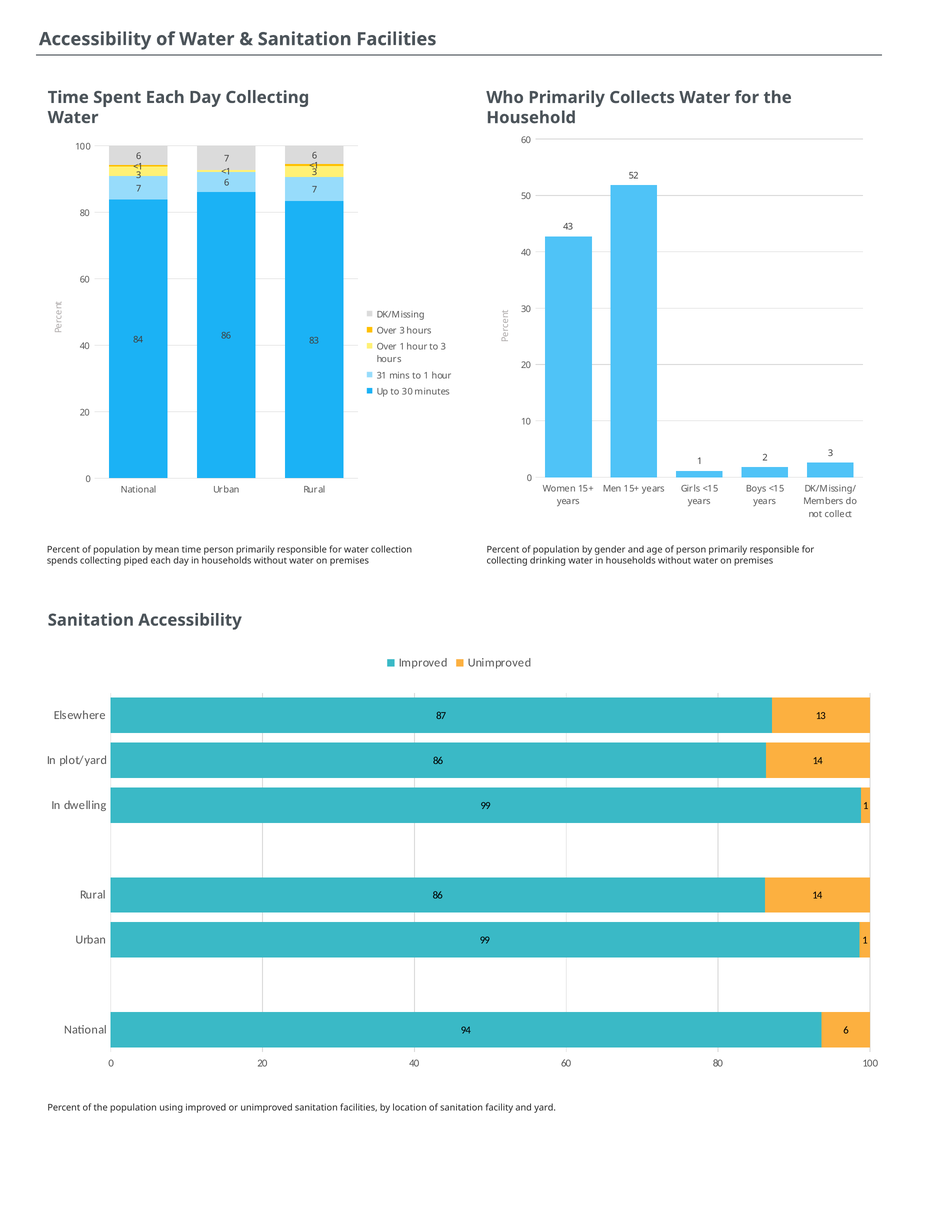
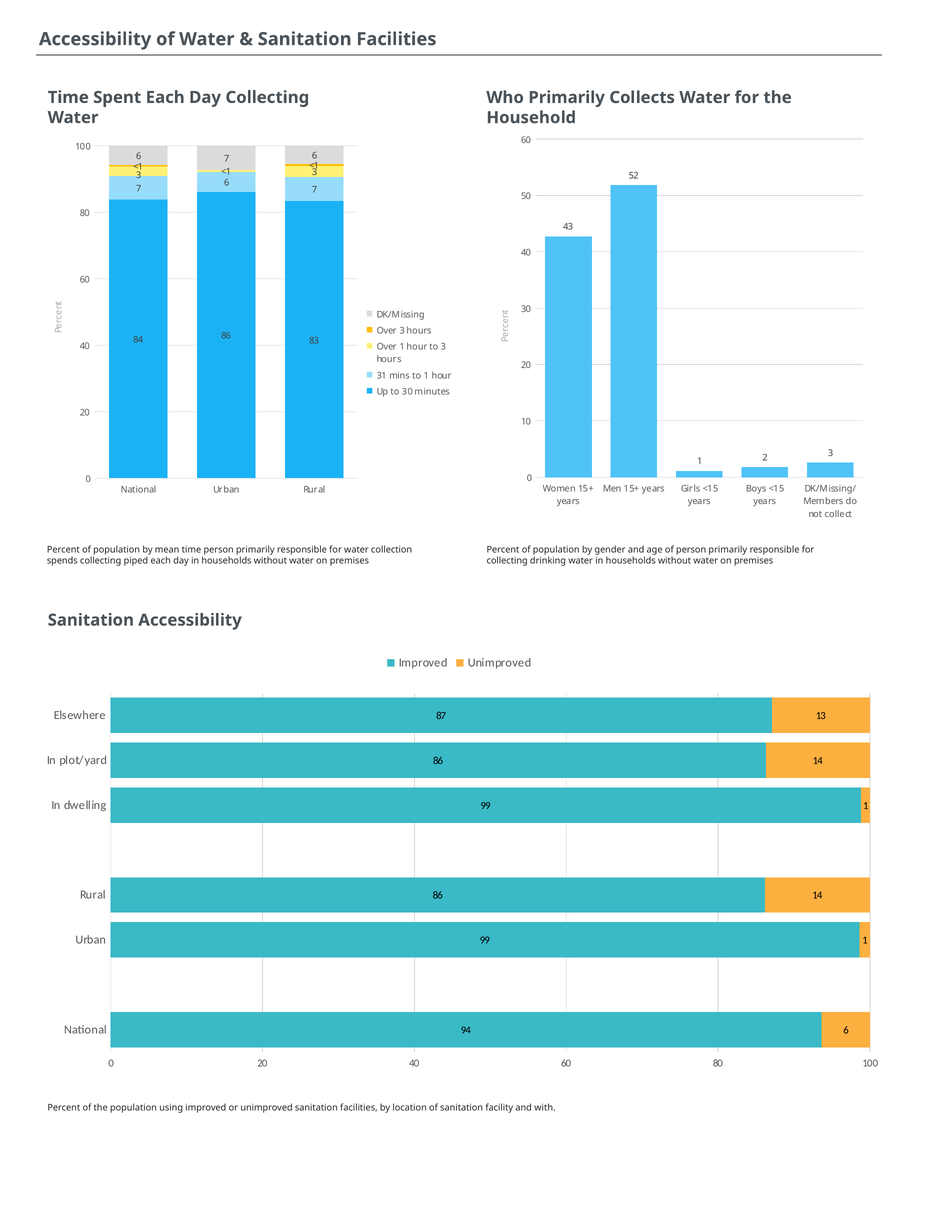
yard: yard -> with (545, 1108)
